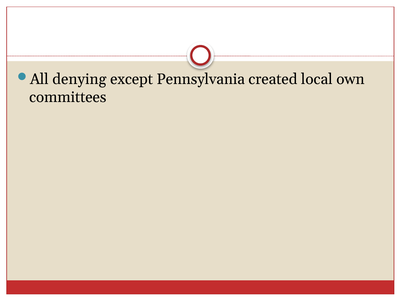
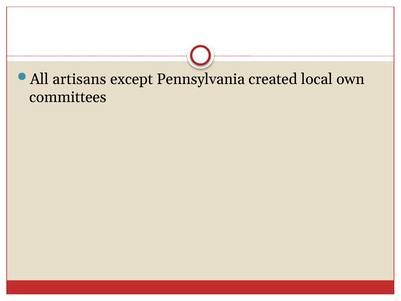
denying: denying -> artisans (79, 79)
